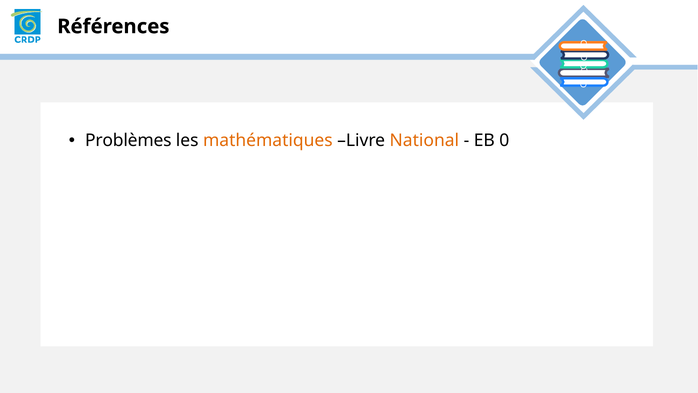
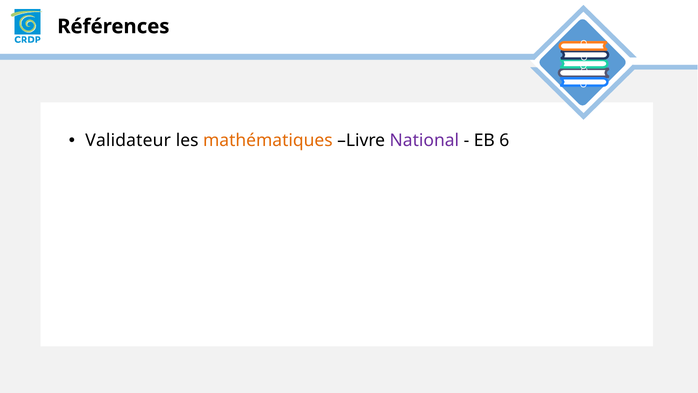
Problèmes: Problèmes -> Validateur (128, 141)
National colour: orange -> purple (424, 141)
0: 0 -> 6 (504, 141)
